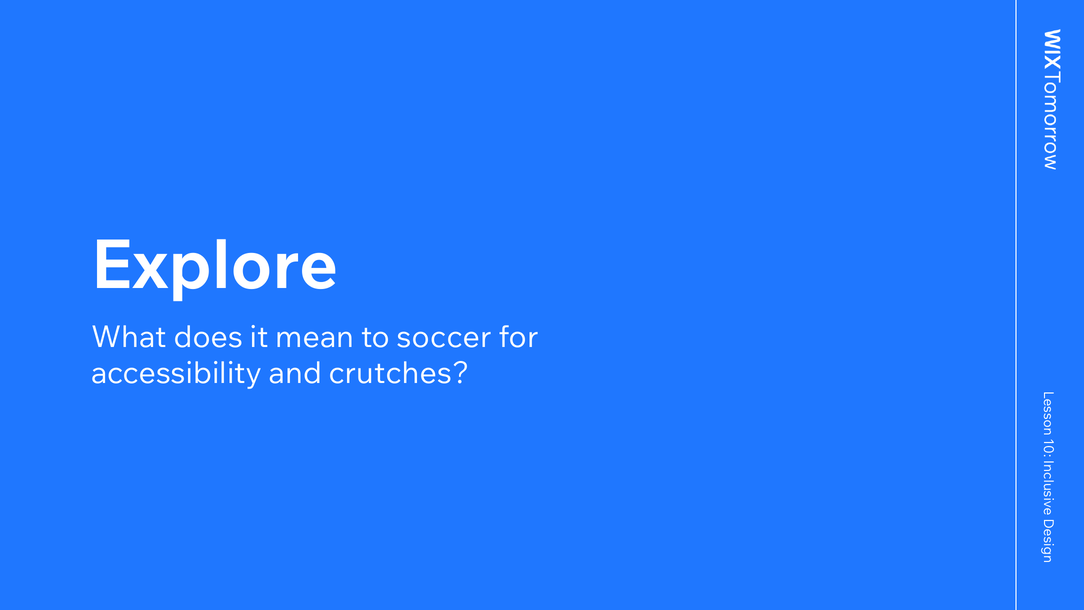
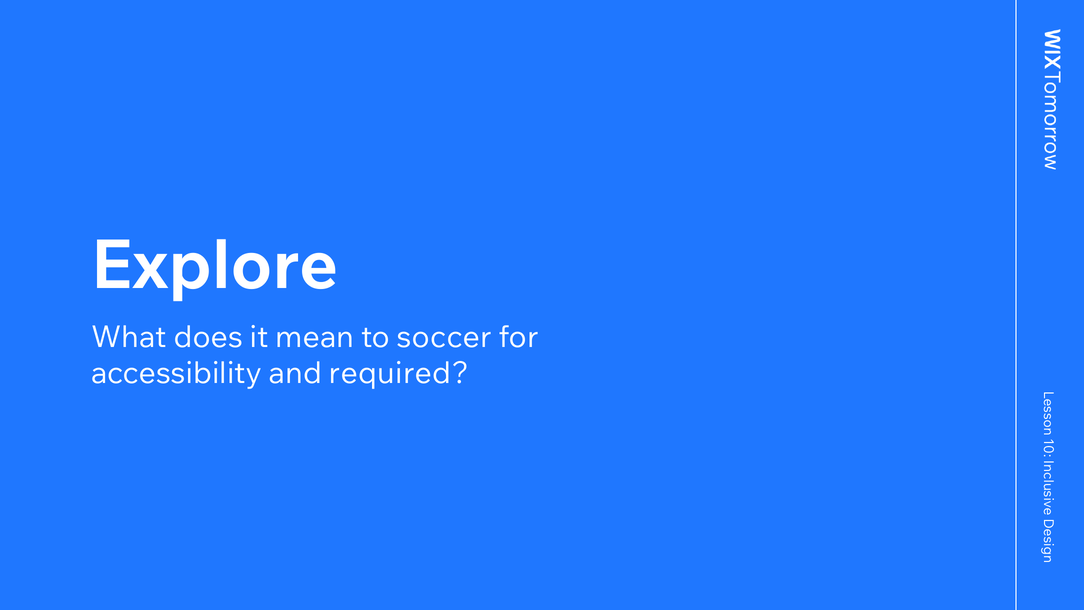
crutches: crutches -> required (399, 373)
